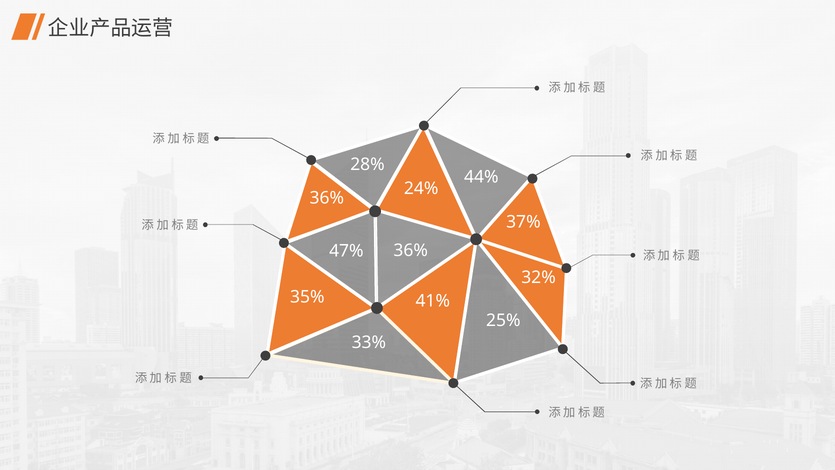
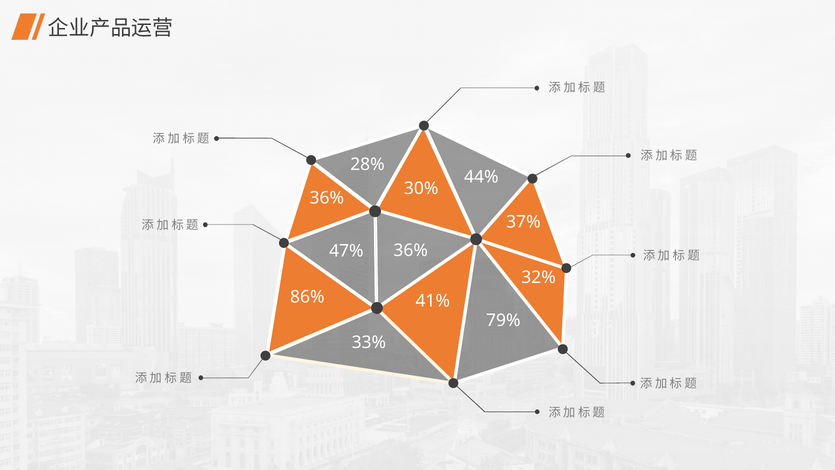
24%: 24% -> 30% (421, 188)
35%: 35% -> 86% (307, 297)
25%: 25% -> 79% (503, 320)
